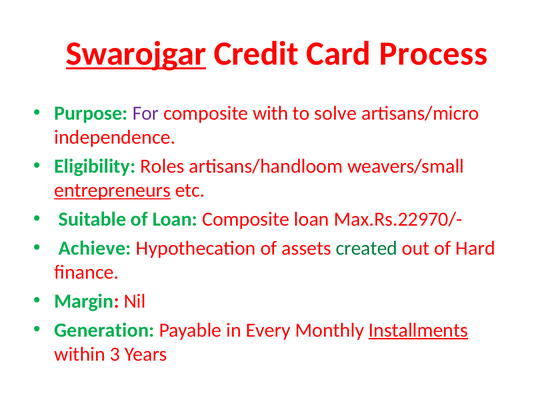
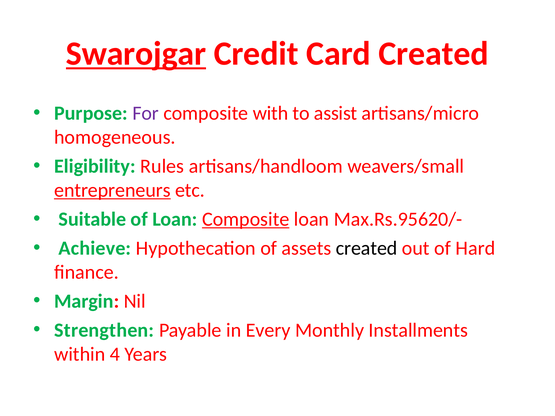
Card Process: Process -> Created (434, 54)
solve: solve -> assist (336, 113)
independence: independence -> homogeneous (115, 137)
Roles: Roles -> Rules (162, 166)
Composite underline: none -> present (246, 219)
Max.Rs.22970/-: Max.Rs.22970/- -> Max.Rs.95620/- (398, 219)
created colour: green -> black (367, 248)
Generation: Generation -> Strengthen (104, 330)
Installments underline: present -> none (418, 330)
3: 3 -> 4 (115, 354)
